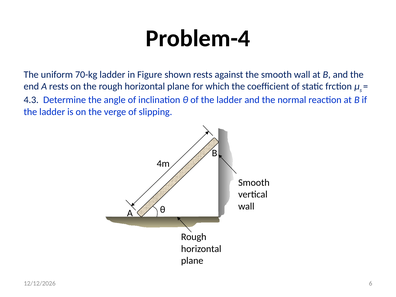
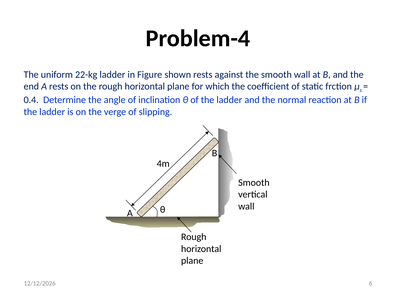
70-kg: 70-kg -> 22-kg (86, 75)
4.3: 4.3 -> 0.4 (31, 100)
